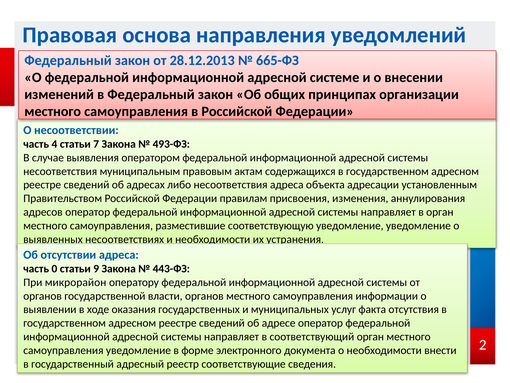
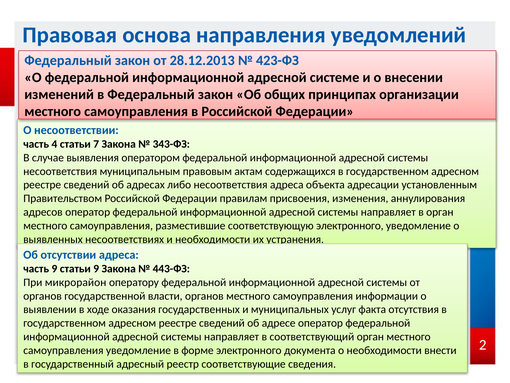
665-ФЗ: 665-ФЗ -> 423-ФЗ (277, 60)
493-ФЗ: 493-ФЗ -> 343-ФЗ (171, 144)
соответствующую уведомление: уведомление -> электронного (350, 225)
часть 0: 0 -> 9 (54, 268)
